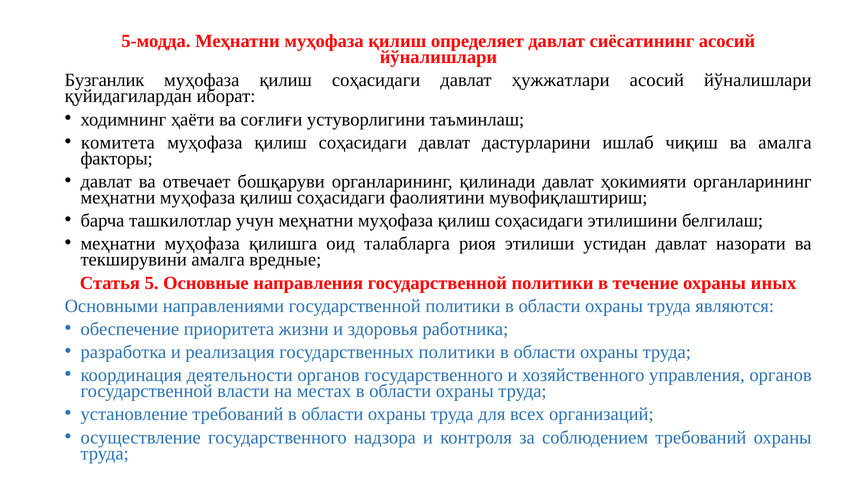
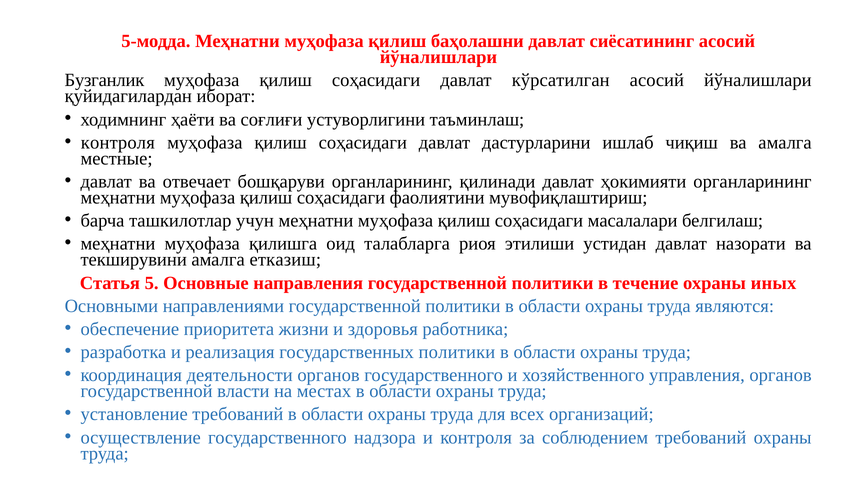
определяет: определяет -> баҳолашни (477, 41)
ҳужжатлари: ҳужжатлари -> кўрсатилган (561, 80)
комитета: комитета -> контроля (118, 142)
факторы: факторы -> местные (117, 159)
этилишини: этилишини -> масалалари (633, 221)
вредные: вредные -> етказиш (285, 260)
